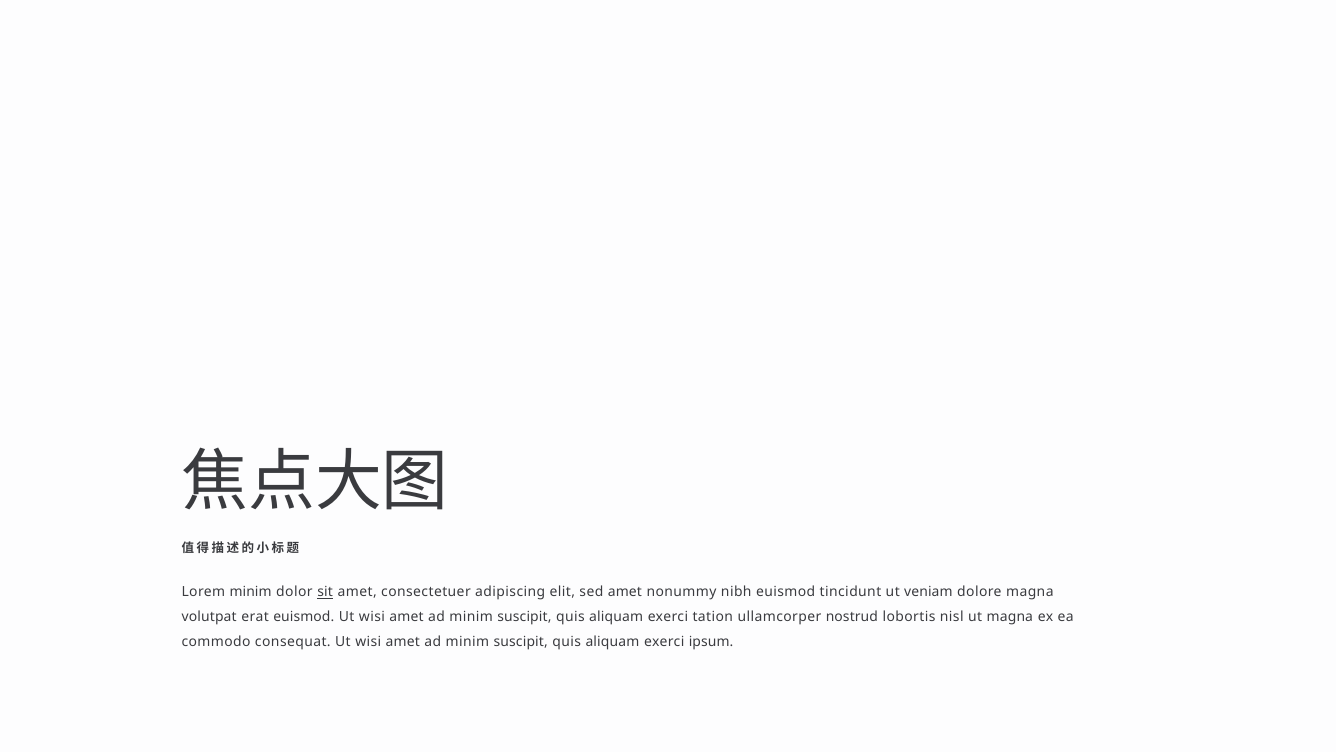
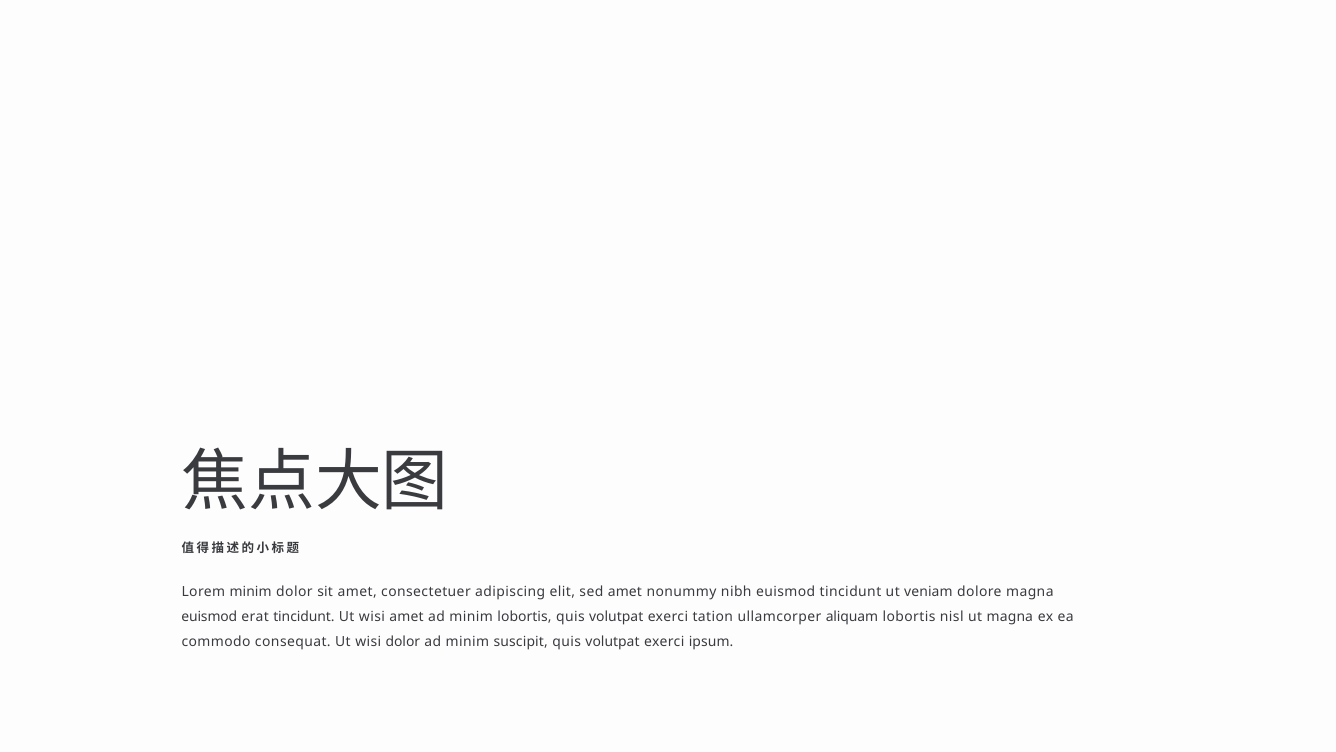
sit underline: present -> none (325, 592)
volutpat: volutpat -> euismod (209, 617)
erat euismod: euismod -> tincidunt (304, 617)
suscipit: suscipit -> lobortis (525, 617)
aliquam: aliquam -> volutpat (616, 617)
nostrud: nostrud -> aliquam (852, 617)
consequat Ut wisi amet: amet -> dolor (403, 642)
aliquam: aliquam -> volutpat (613, 642)
